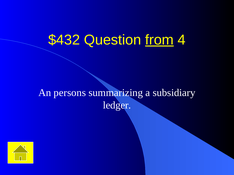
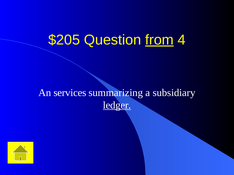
$432: $432 -> $205 (64, 40)
persons: persons -> services (70, 93)
ledger underline: none -> present (117, 105)
